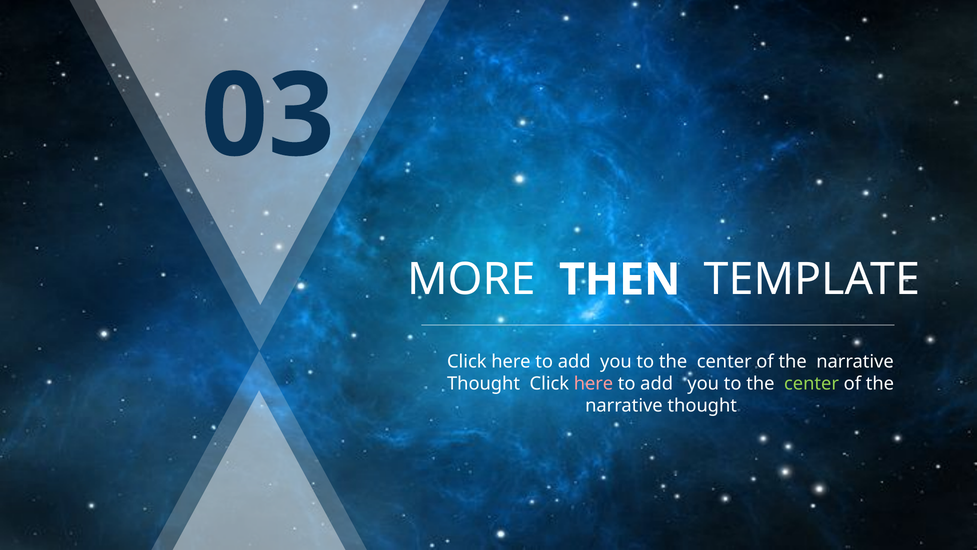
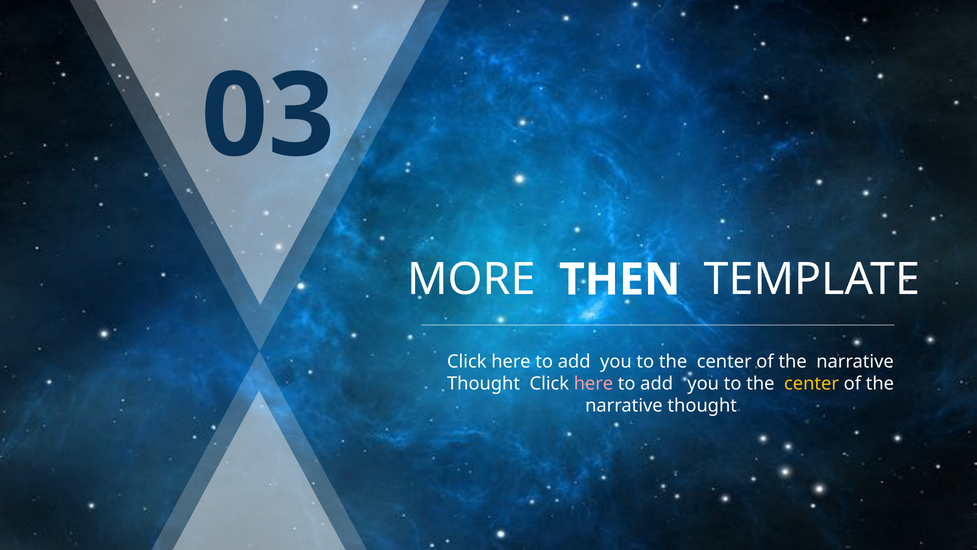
center colour: light green -> yellow (811, 383)
